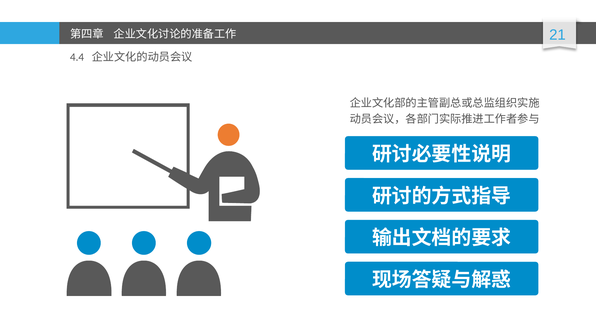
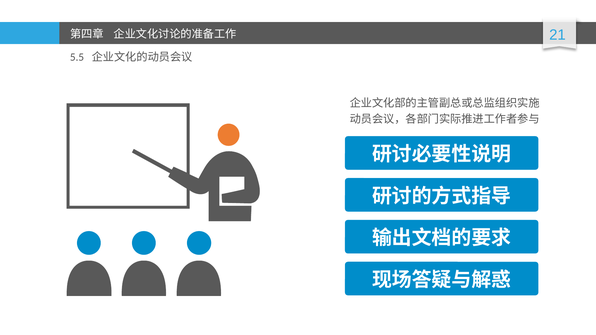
4.4: 4.4 -> 5.5 (77, 57)
